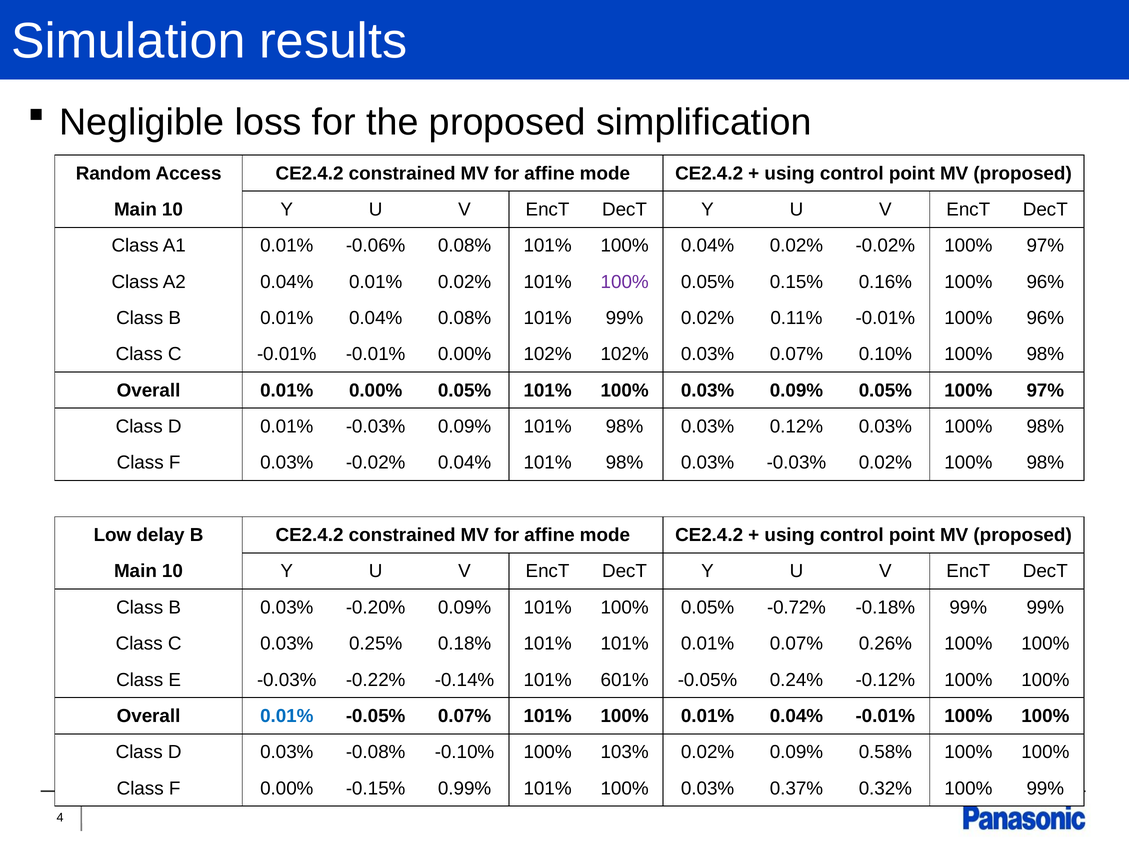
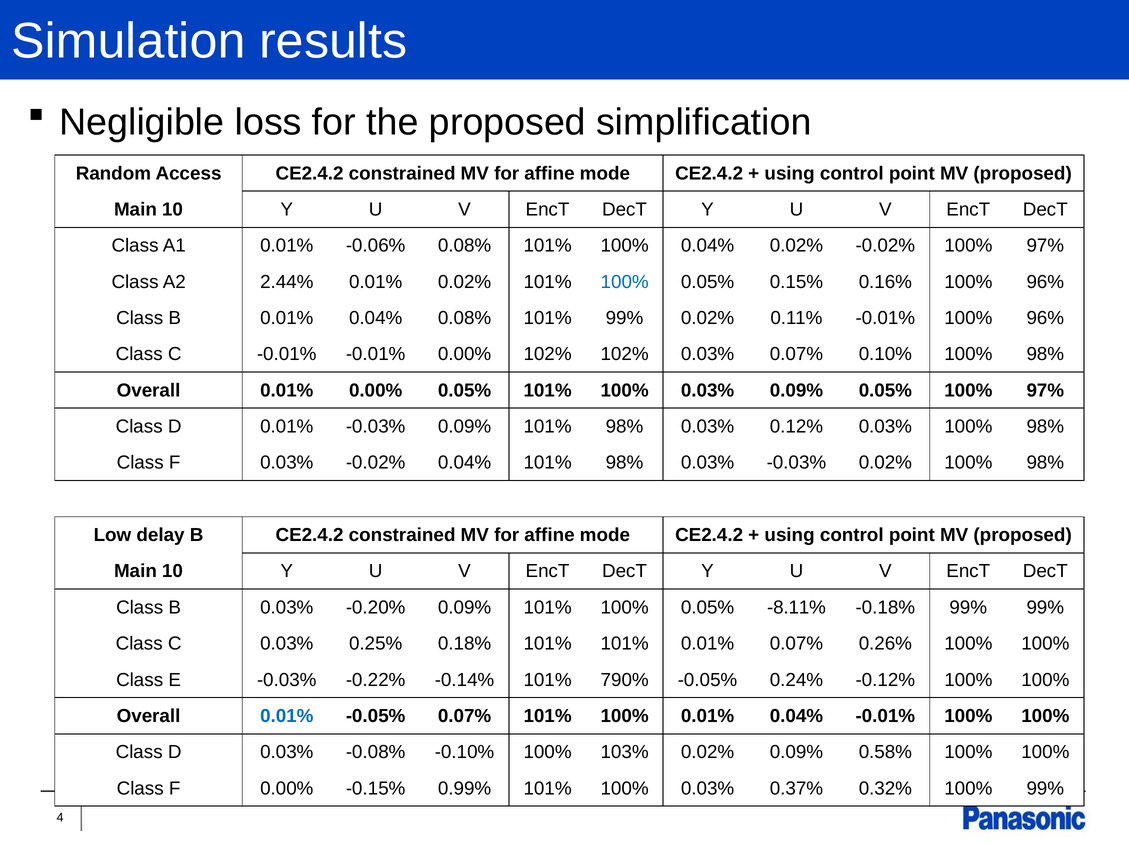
A2 0.04%: 0.04% -> 2.44% (287, 282)
100% colour: purple -> blue (625, 282)
-0.72%: -0.72% -> -8.11% (796, 608)
601%: 601% -> 790% (625, 680)
